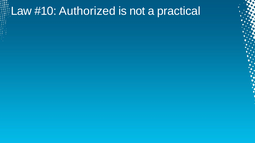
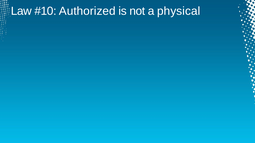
practical: practical -> physical (179, 11)
